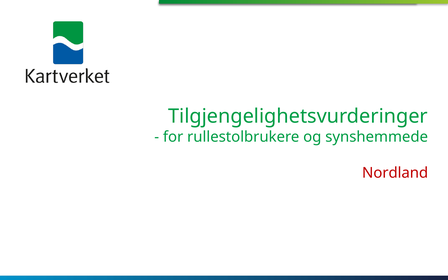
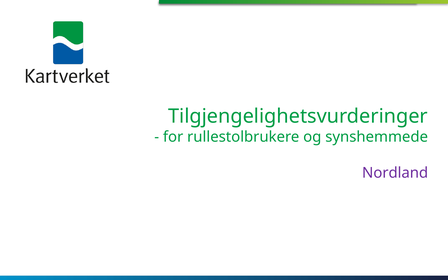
Nordland colour: red -> purple (395, 173)
